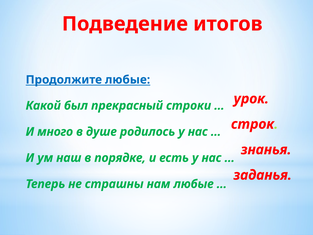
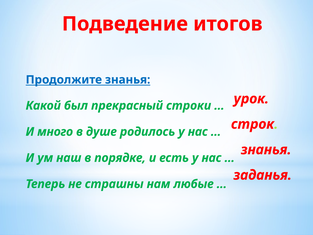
Продолжите любые: любые -> знанья (128, 80)
